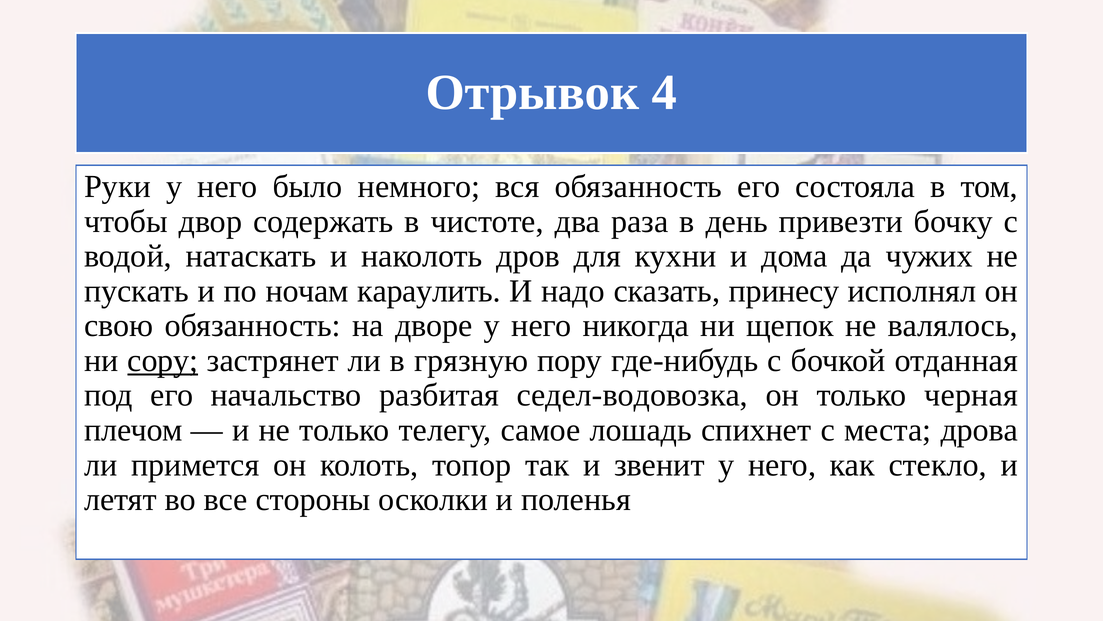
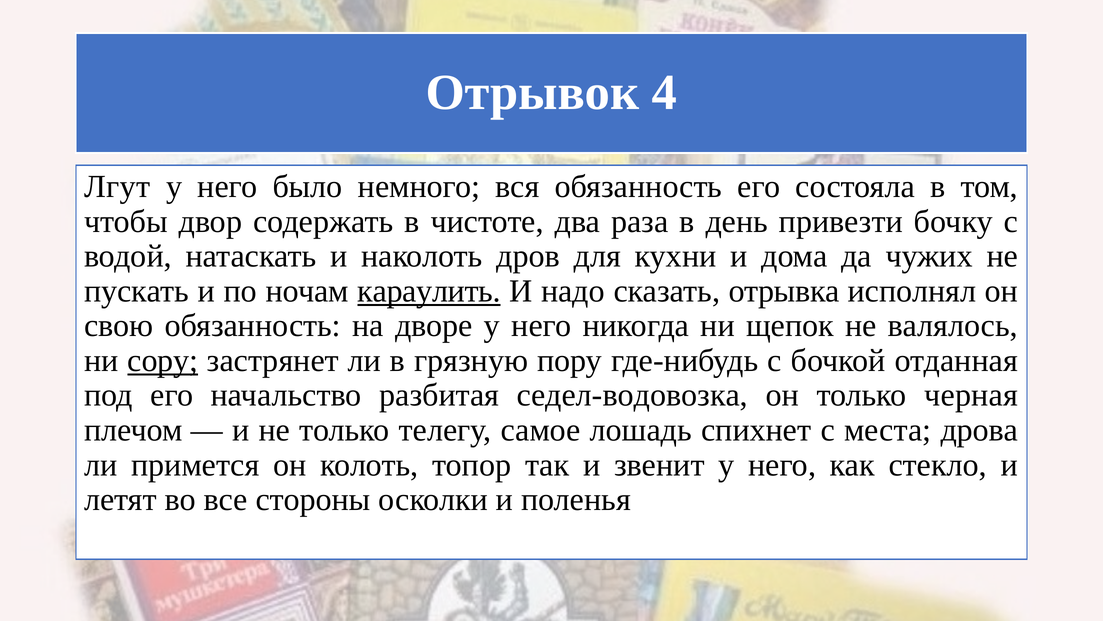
Руки: Руки -> Лгут (117, 186)
караулить underline: none -> present (429, 291)
принесу: принесу -> отрывка (784, 291)
